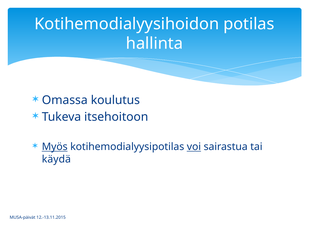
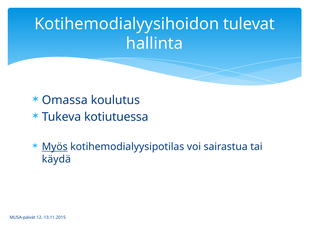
potilas: potilas -> tulevat (249, 24)
itsehoitoon: itsehoitoon -> kotiutuessa (116, 117)
voi underline: present -> none (194, 147)
